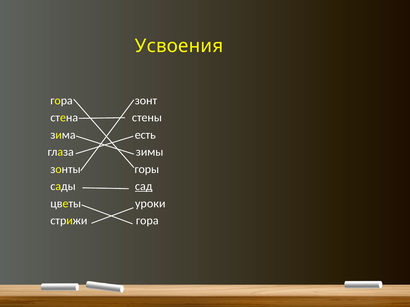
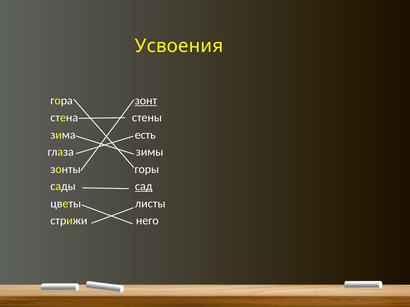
зонт underline: none -> present (146, 101)
уроки: уроки -> листы (150, 204)
стрижи гора: гора -> него (147, 221)
